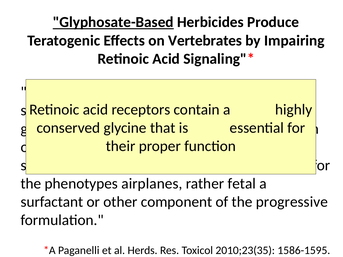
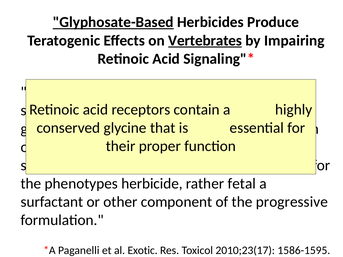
Vertebrates underline: none -> present (205, 41)
airplanes: airplanes -> herbicide (152, 184)
Herds: Herds -> Exotic (143, 251)
2010;23(35: 2010;23(35 -> 2010;23(17 (245, 251)
